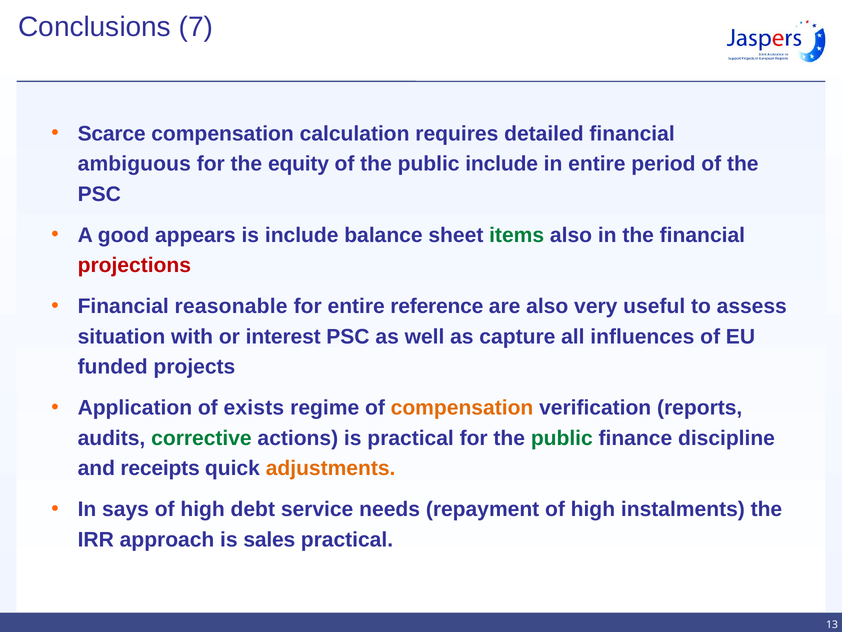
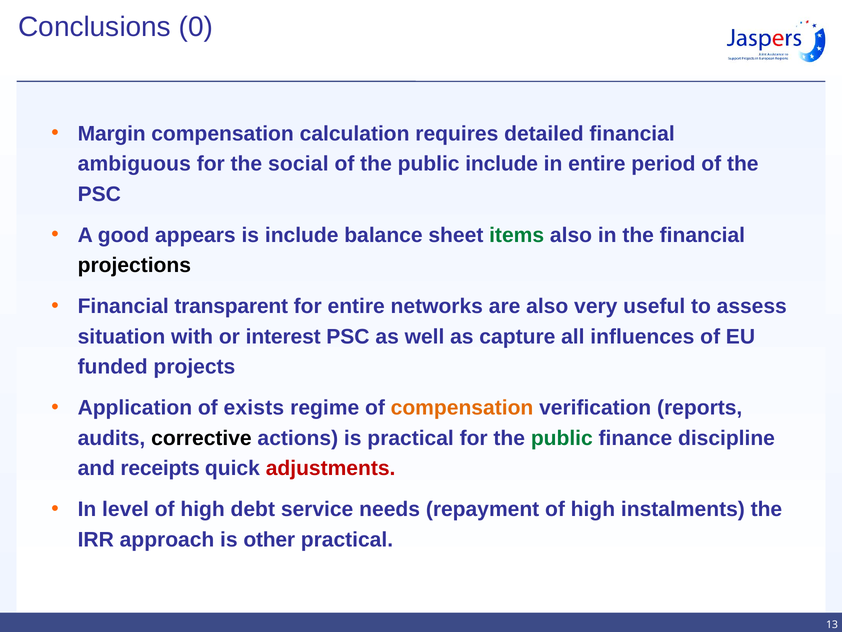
7: 7 -> 0 (196, 27)
Scarce: Scarce -> Margin (112, 133)
equity: equity -> social (298, 164)
projections colour: red -> black (134, 265)
reasonable: reasonable -> transparent (231, 306)
reference: reference -> networks (437, 306)
corrective colour: green -> black (201, 438)
adjustments colour: orange -> red (331, 468)
says: says -> level (126, 509)
sales: sales -> other (269, 539)
